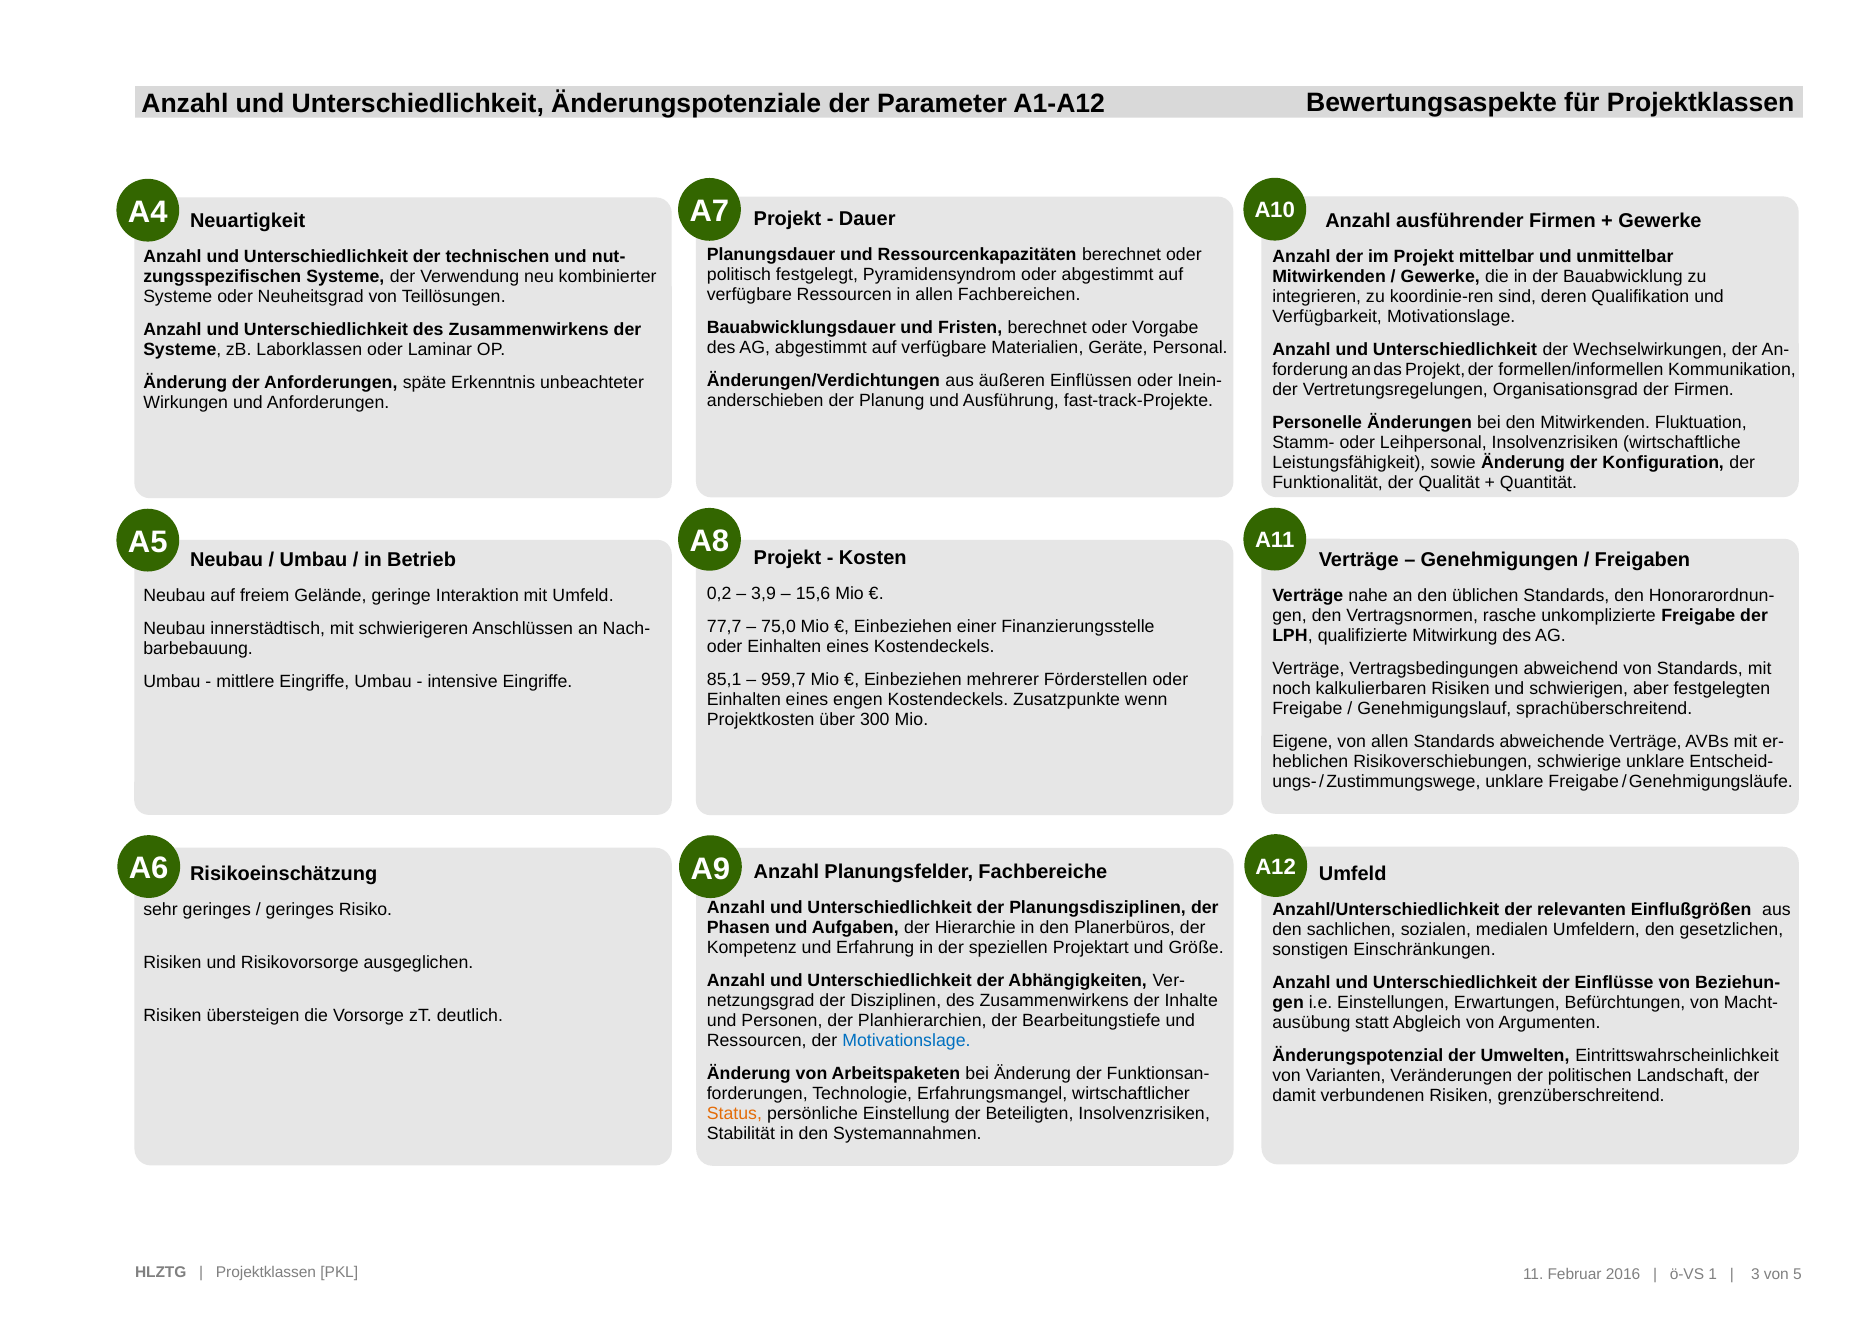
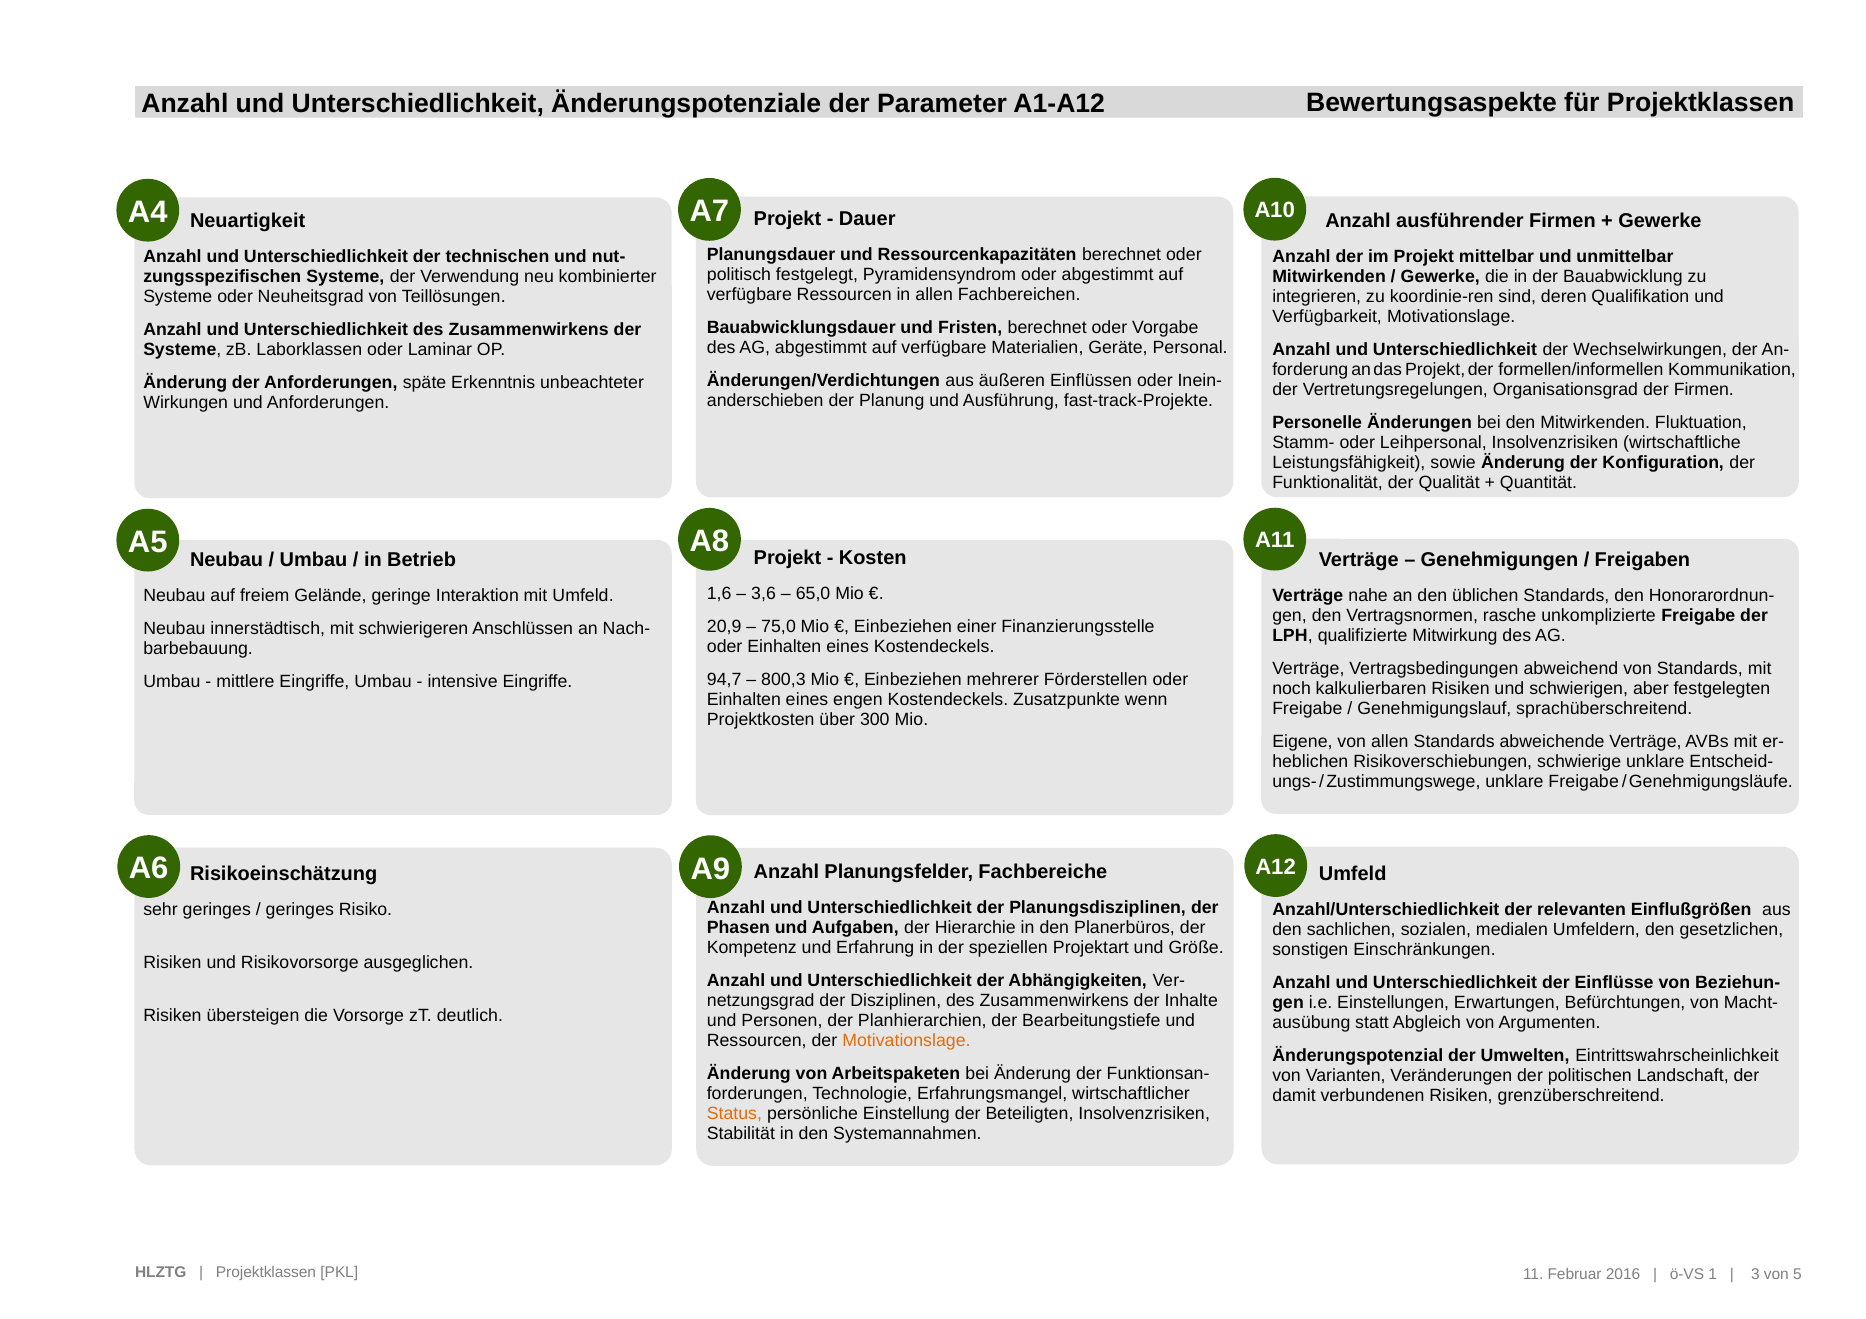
0,2: 0,2 -> 1,6 (719, 594)
3,9: 3,9 -> 3,6 (764, 594)
15,6: 15,6 -> 65,0 (813, 594)
77,7: 77,7 -> 20,9 (724, 627)
85,1: 85,1 -> 94,7 (724, 680)
959,7: 959,7 -> 800,3 (783, 680)
Motivationslage colour: blue -> orange (906, 1041)
